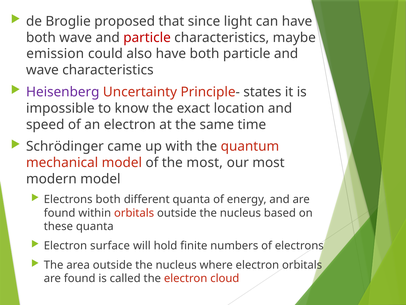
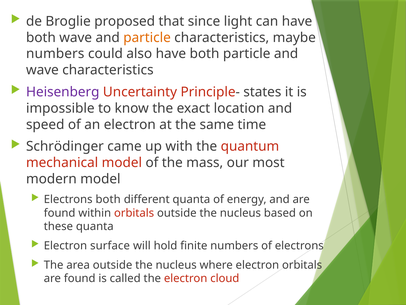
particle colour: red -> orange (147, 37)
emission: emission -> numbers (55, 54)
the most: most -> mass (205, 162)
